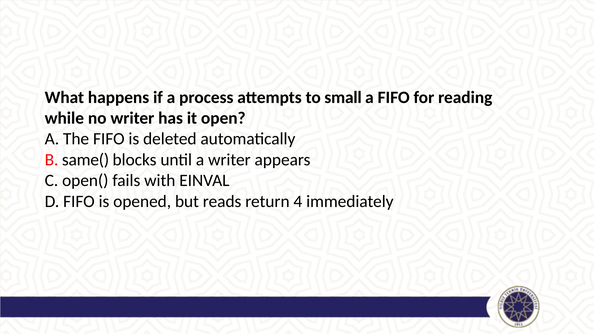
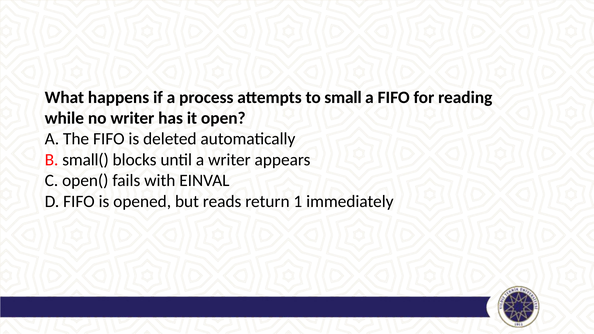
same(: same( -> small( (86, 160)
4: 4 -> 1 (298, 201)
